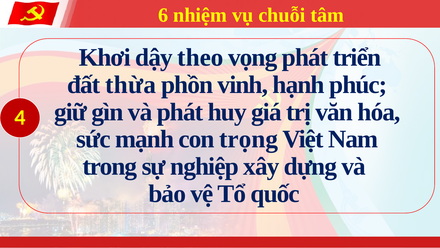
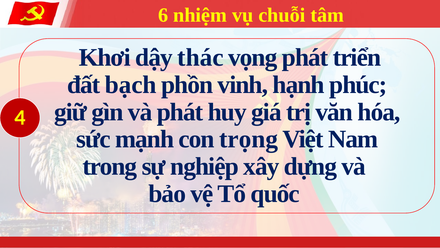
theo: theo -> thác (200, 57)
thừa: thừa -> bạch (131, 85)
